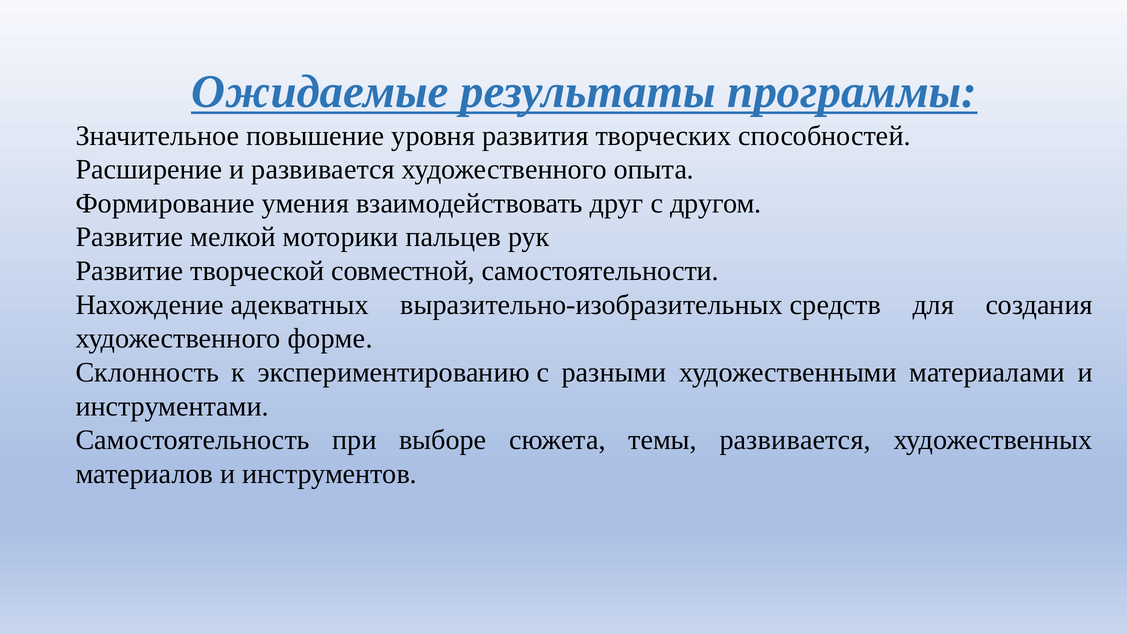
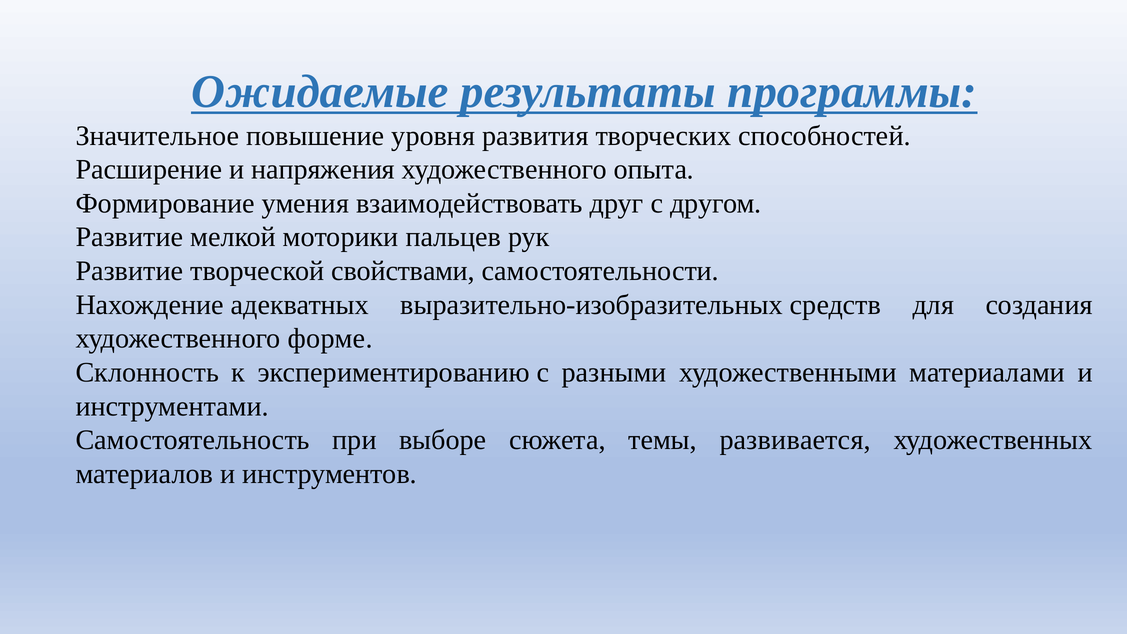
и развивается: развивается -> напряжения (323, 170)
совместной: совместной -> свойствами (403, 271)
